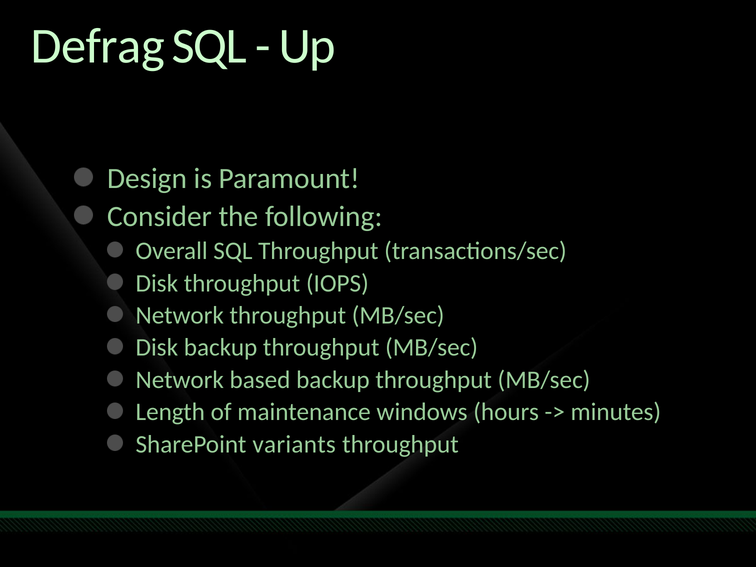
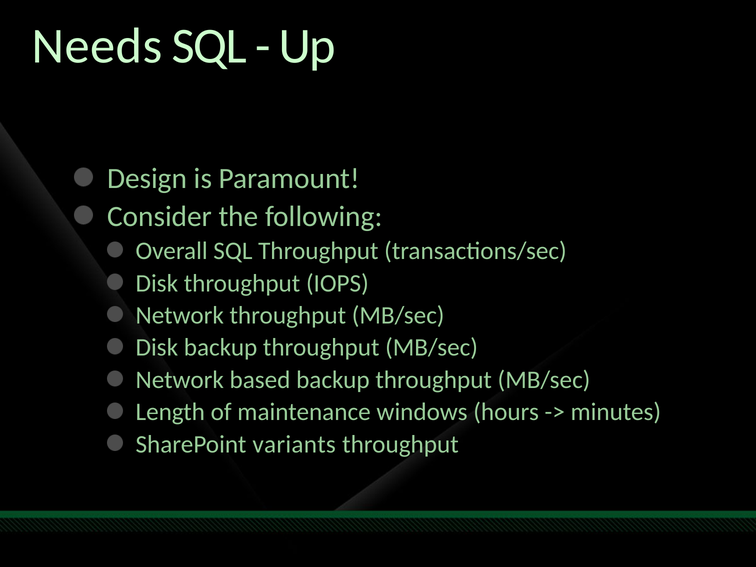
Defrag: Defrag -> Needs (97, 46)
